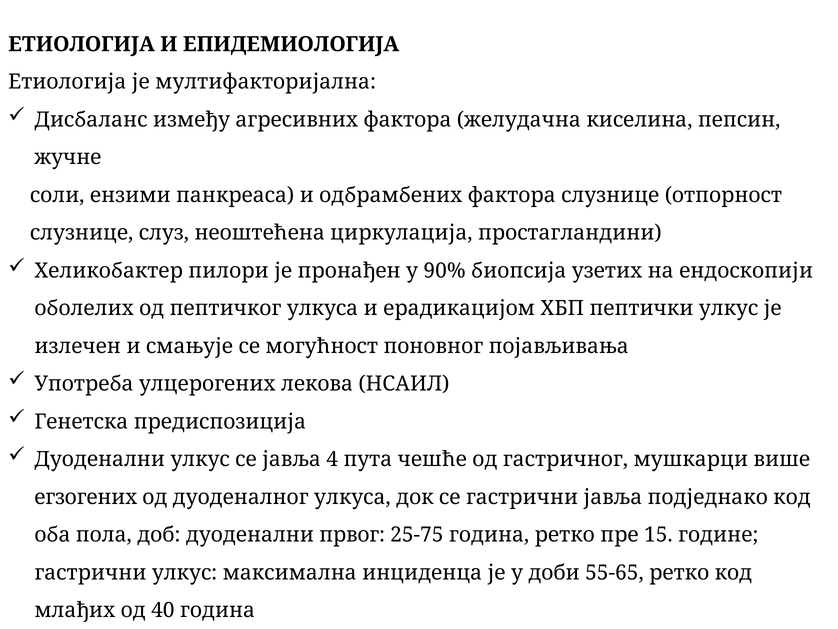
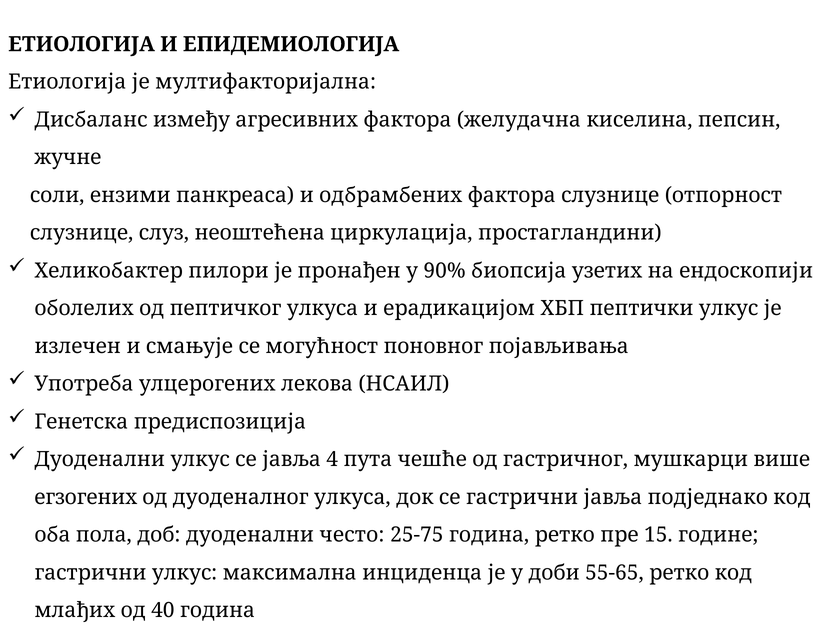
првог: првог -> често (352, 534)
